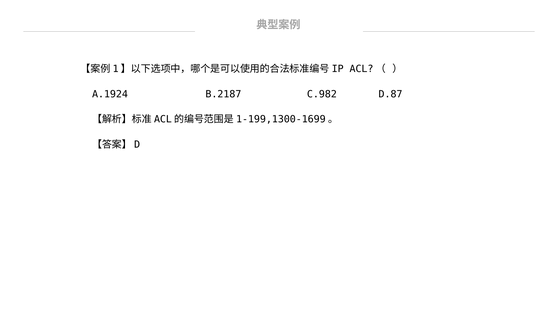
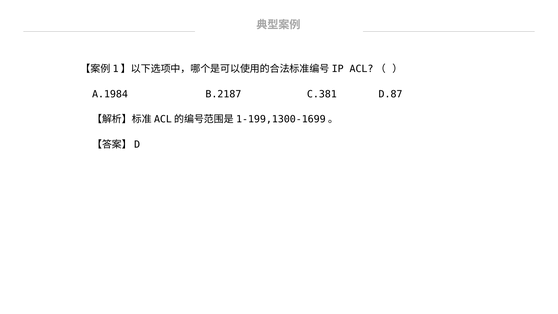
A.1924: A.1924 -> A.1984 (110, 94)
C.982: C.982 -> C.381 (322, 94)
